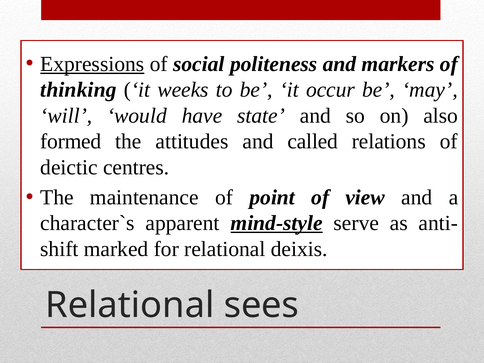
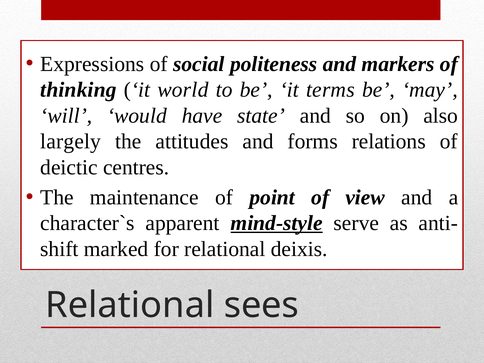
Expressions underline: present -> none (92, 64)
weeks: weeks -> world (183, 90)
occur: occur -> terms (330, 90)
formed: formed -> largely (71, 141)
called: called -> forms (313, 141)
